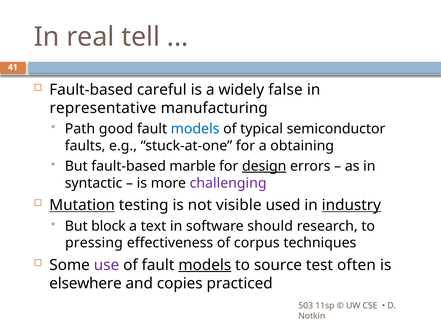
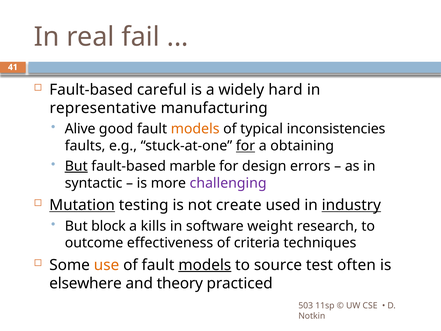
tell: tell -> fail (141, 37)
false: false -> hard (285, 90)
Path: Path -> Alive (80, 129)
models colour: blue -> orange (195, 129)
semiconductor: semiconductor -> inconsistencies (336, 129)
for underline: none -> present (245, 146)
But underline: none -> present (76, 166)
design underline: present -> none (264, 166)
visible: visible -> create (239, 205)
text: text -> kills (153, 226)
should: should -> weight (270, 226)
pressing: pressing -> outcome (94, 243)
corpus: corpus -> criteria (257, 243)
use colour: purple -> orange (107, 265)
copies: copies -> theory (180, 283)
